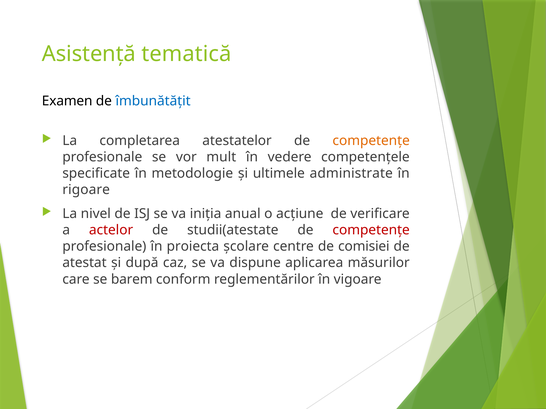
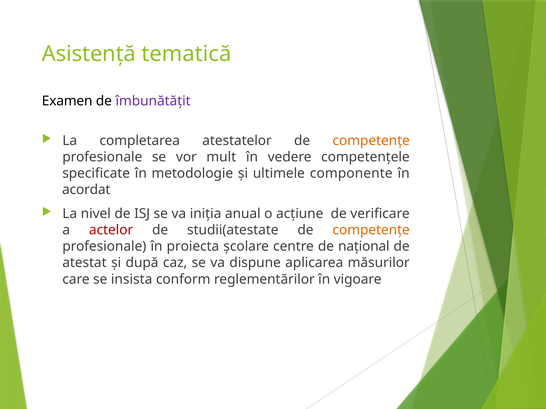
îmbunătățit colour: blue -> purple (153, 101)
administrate: administrate -> componente (351, 174)
rigoare: rigoare -> acordat (86, 190)
competențe colour: red -> orange (371, 230)
comisiei: comisiei -> național (364, 247)
barem: barem -> insista (132, 280)
